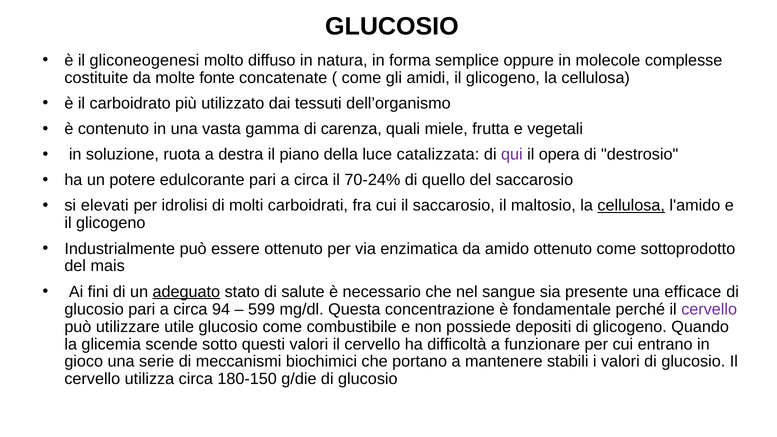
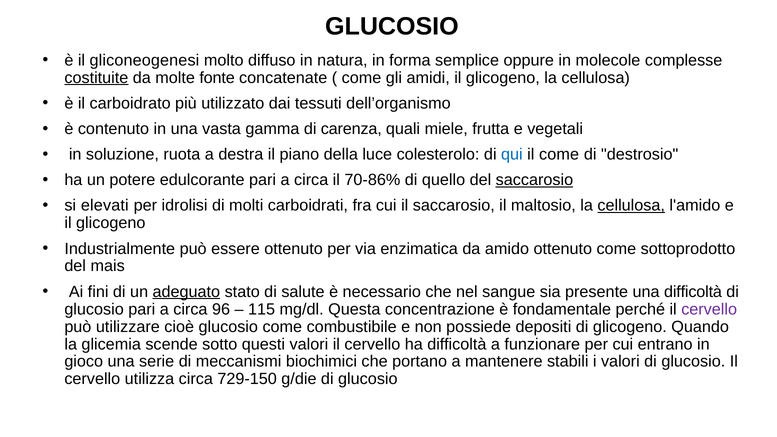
costituite underline: none -> present (96, 78)
catalizzata: catalizzata -> colesterolo (438, 154)
qui colour: purple -> blue (512, 154)
il opera: opera -> come (559, 154)
70-24%: 70-24% -> 70-86% (372, 180)
saccarosio underline: none -> present (534, 180)
una efficace: efficace -> difficoltà (693, 292)
94: 94 -> 96 (221, 309)
599: 599 -> 115 (262, 309)
utile: utile -> cioè (179, 327)
180-150: 180-150 -> 729-150 (247, 379)
